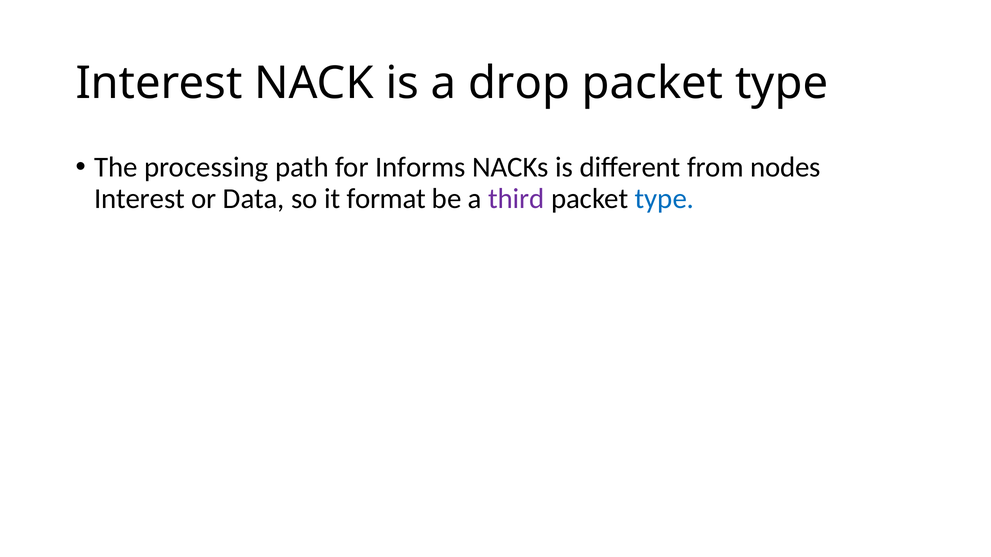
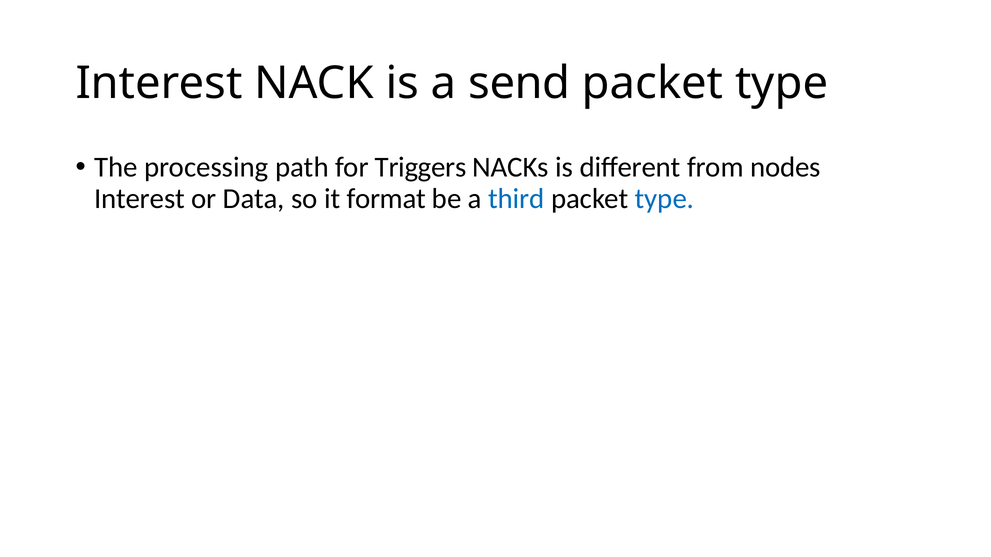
drop: drop -> send (519, 83)
Informs: Informs -> Triggers (421, 168)
third colour: purple -> blue (516, 199)
